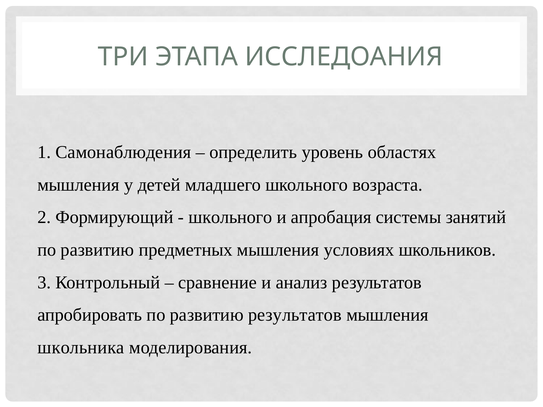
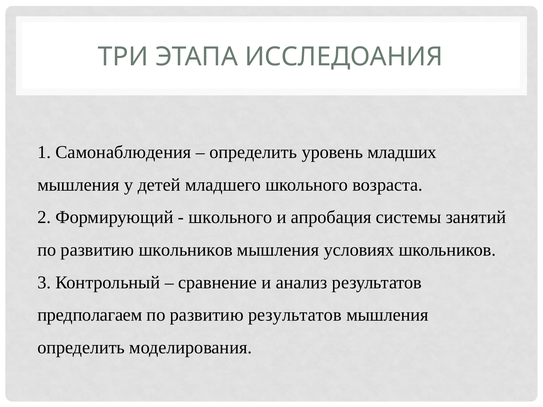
областях: областях -> младших (402, 152)
развитию предметных: предметных -> школьников (186, 250)
апробировать: апробировать -> предполагаем (90, 315)
школьника: школьника -> определить (81, 348)
